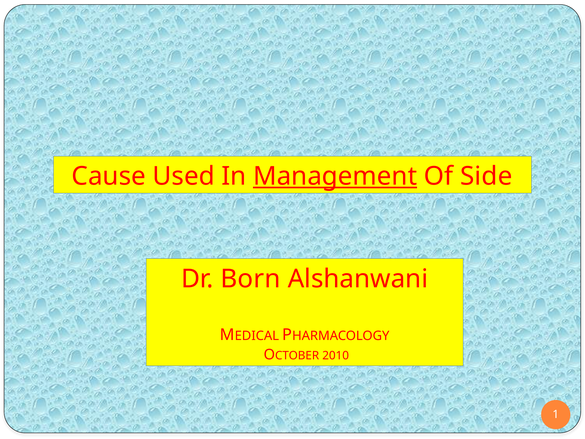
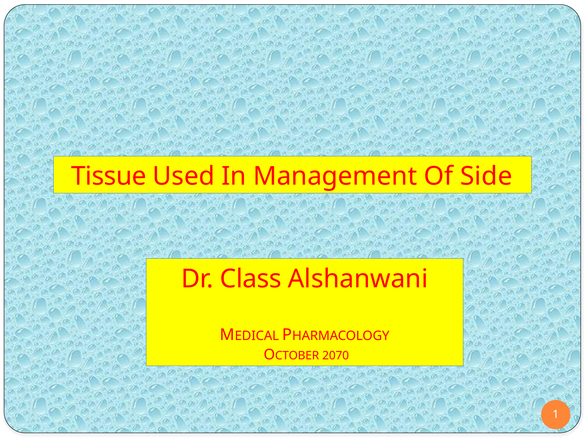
Cause: Cause -> Tissue (109, 176)
Management underline: present -> none (335, 176)
Born: Born -> Class (251, 279)
2010: 2010 -> 2070 (336, 356)
